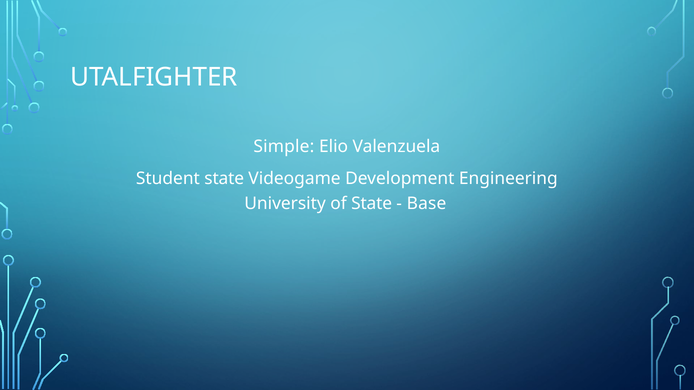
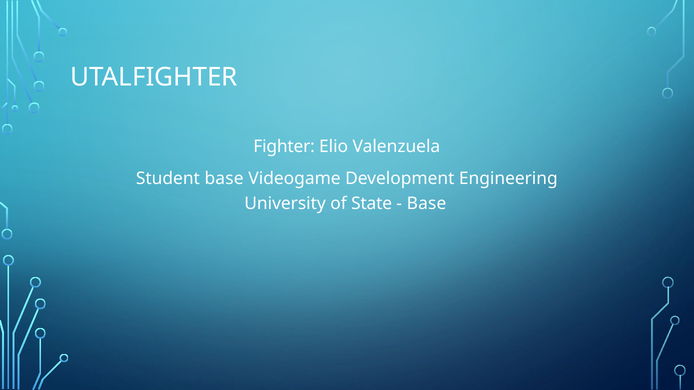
Simple: Simple -> Fighter (284, 146)
Student state: state -> base (224, 179)
